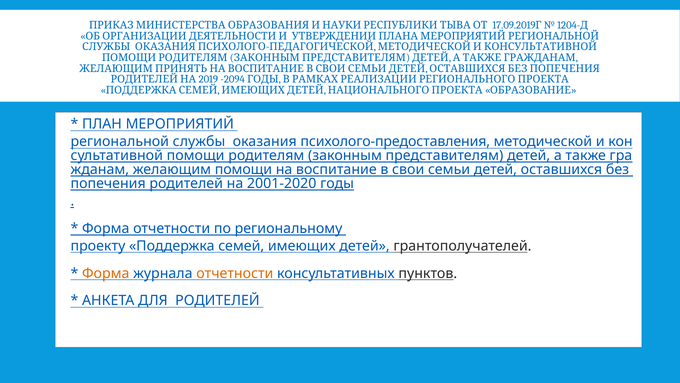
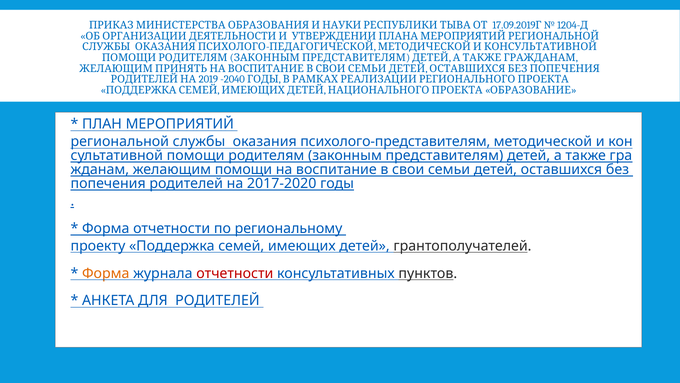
-2094: -2094 -> -2040 (233, 79)
психолого-предоставления: психолого-предоставления -> психолого-представителям (395, 141)
2001-2020: 2001-2020 -> 2017-2020 (282, 183)
отчетности colour: orange -> red (235, 273)
